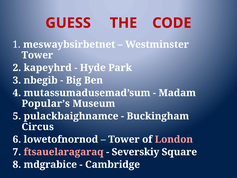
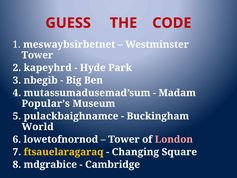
Circus: Circus -> World (38, 127)
ftsauelaragaraq colour: pink -> yellow (64, 152)
Severskiy: Severskiy -> Changing (135, 152)
